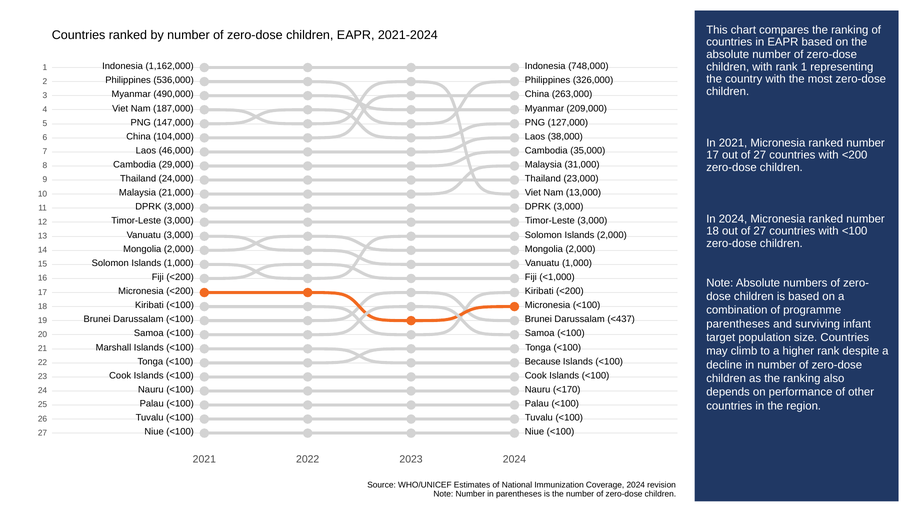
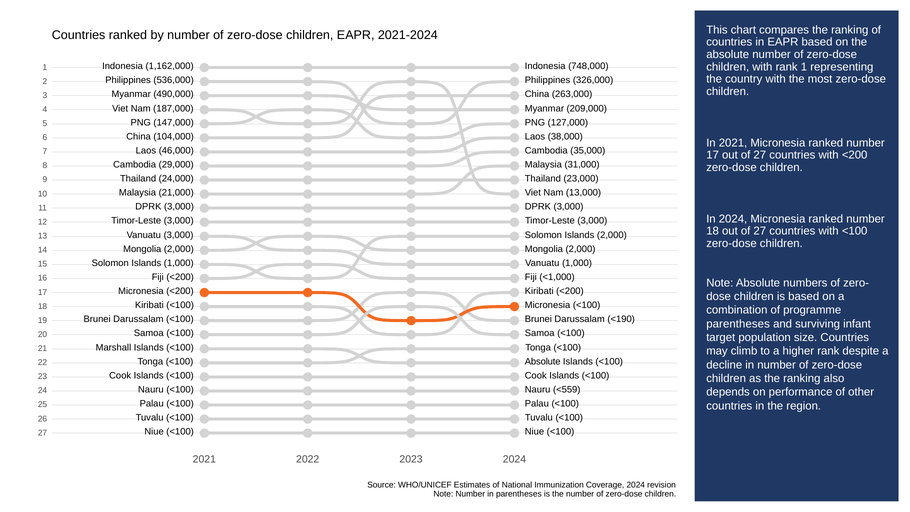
<437: <437 -> <190 (621, 319)
Because: Because -> Absolute (543, 361)
<170: <170 -> <559 (567, 390)
